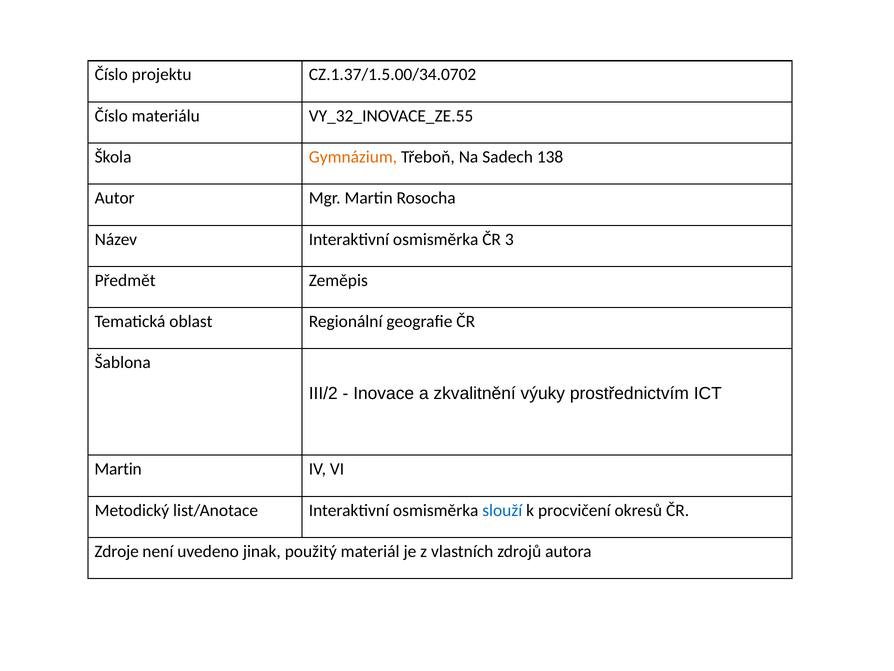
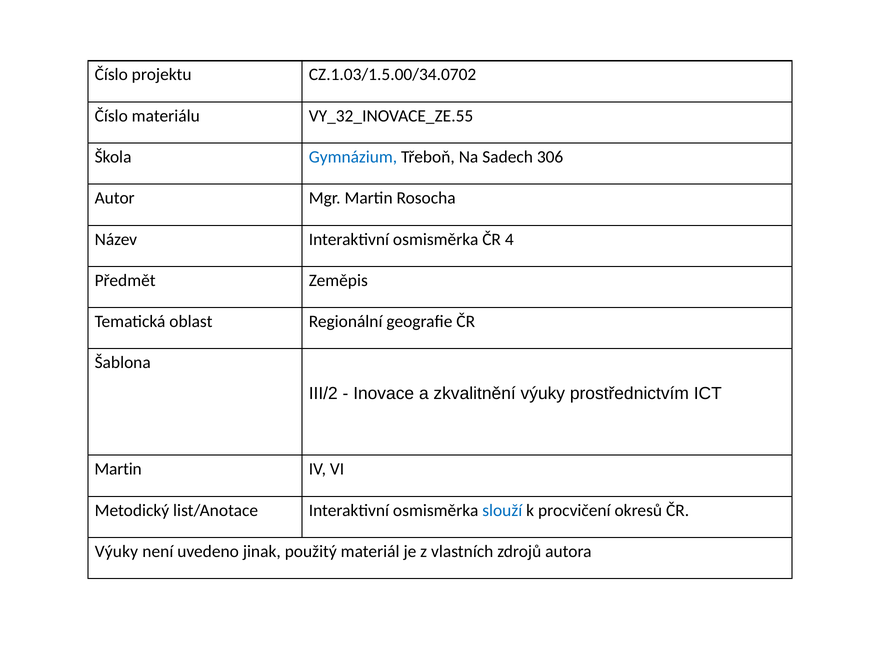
CZ.1.37/1.5.00/34.0702: CZ.1.37/1.5.00/34.0702 -> CZ.1.03/1.5.00/34.0702 (393, 75)
Gymnázium colour: orange -> blue (353, 157)
138: 138 -> 306 (550, 157)
3: 3 -> 4 (509, 239)
Zdroje: Zdroje -> Výuky (116, 551)
